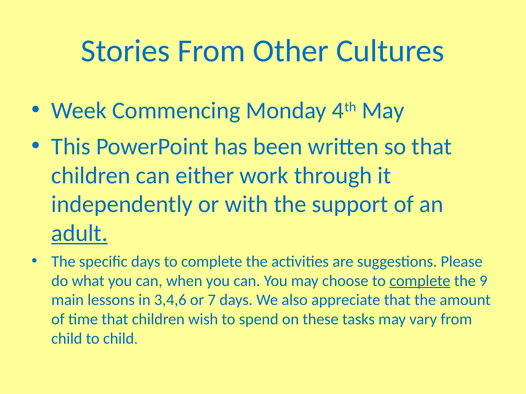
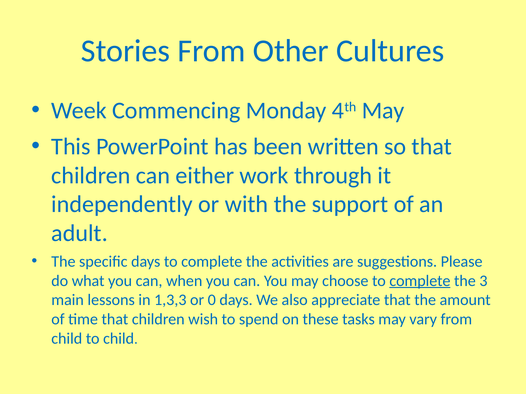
adult underline: present -> none (80, 234)
9: 9 -> 3 (483, 281)
3,4,6: 3,4,6 -> 1,3,3 (170, 300)
7: 7 -> 0 (212, 300)
